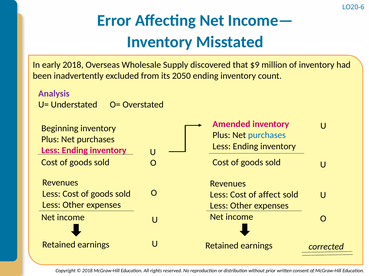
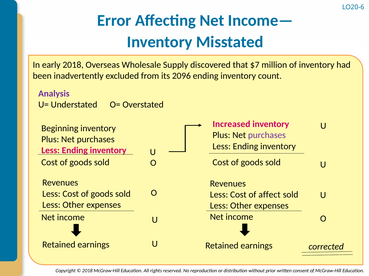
$9: $9 -> $7 (255, 65)
2050: 2050 -> 2096 (181, 76)
Amended: Amended -> Increased (231, 124)
purchases colour: blue -> purple (267, 136)
